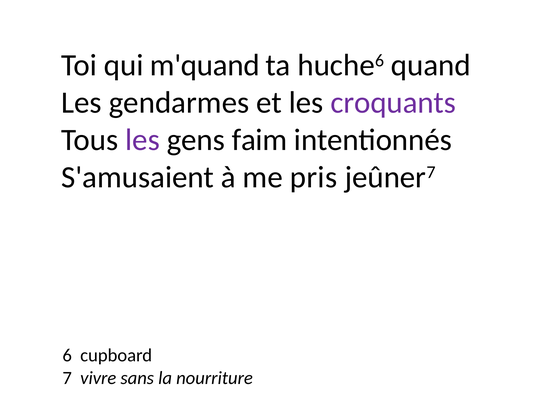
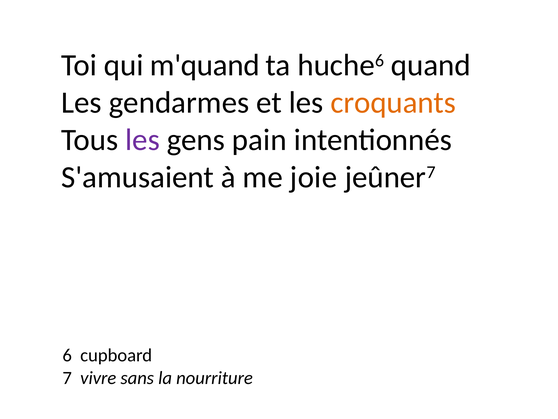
croquants colour: purple -> orange (393, 103)
faim: faim -> pain (259, 140)
pris: pris -> joie (314, 177)
